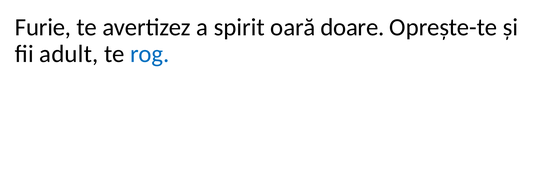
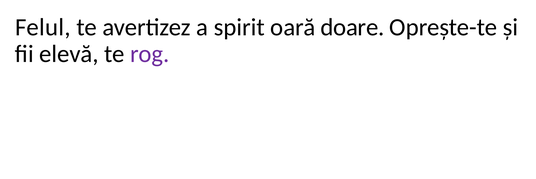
Furie: Furie -> Felul (43, 27)
adult: adult -> elevă (69, 54)
rog colour: blue -> purple (150, 54)
